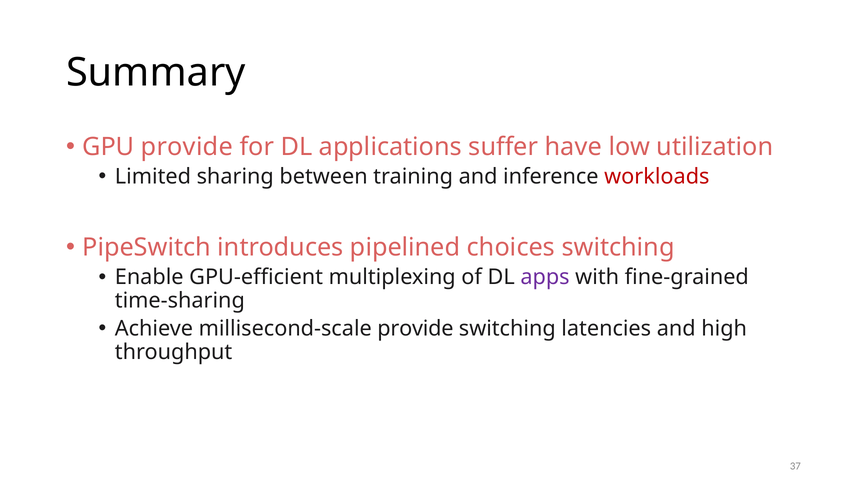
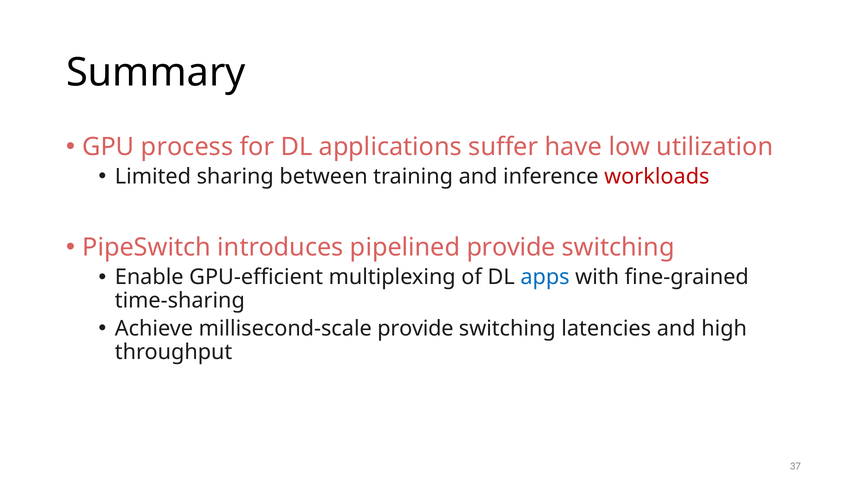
GPU provide: provide -> process (187, 147)
pipelined choices: choices -> provide (511, 247)
apps colour: purple -> blue (545, 277)
